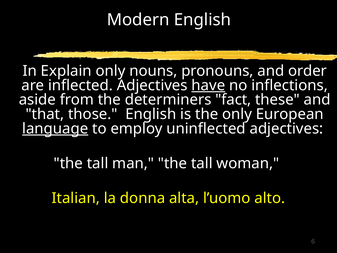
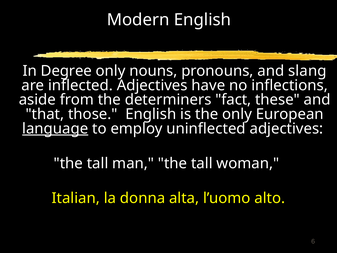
Explain: Explain -> Degree (66, 71)
order: order -> slang (307, 71)
have underline: present -> none (208, 85)
